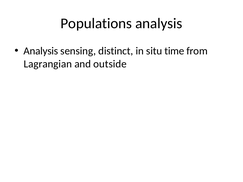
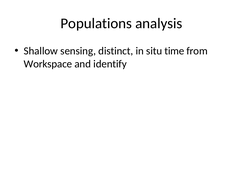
Analysis: Analysis -> Shallow (41, 51)
Lagrangian: Lagrangian -> Workspace (48, 64)
outside: outside -> identify (110, 64)
